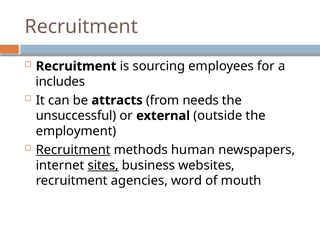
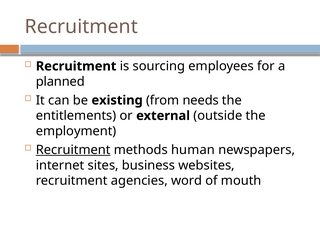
includes: includes -> planned (60, 82)
attracts: attracts -> existing (117, 100)
unsuccessful: unsuccessful -> entitlements (76, 116)
sites underline: present -> none (103, 165)
